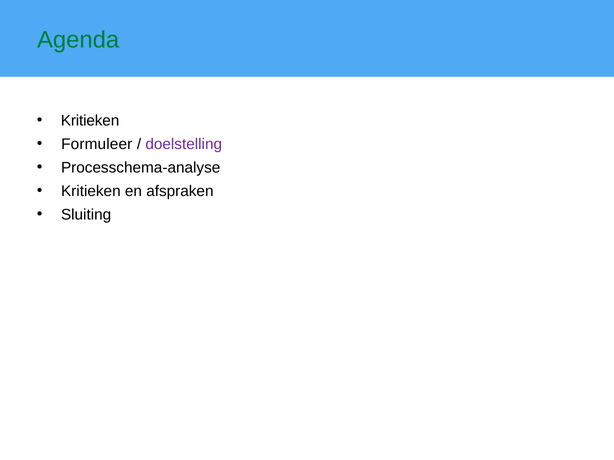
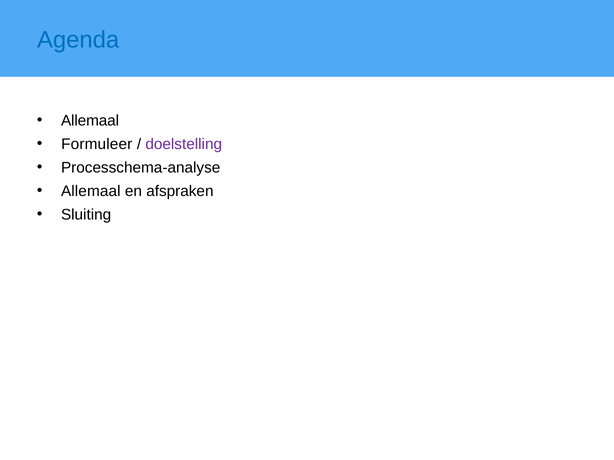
Agenda colour: green -> blue (78, 40)
Kritieken: Kritieken -> Allemaal (90, 121)
Kritieken: Kritieken -> Allemaal (91, 191)
